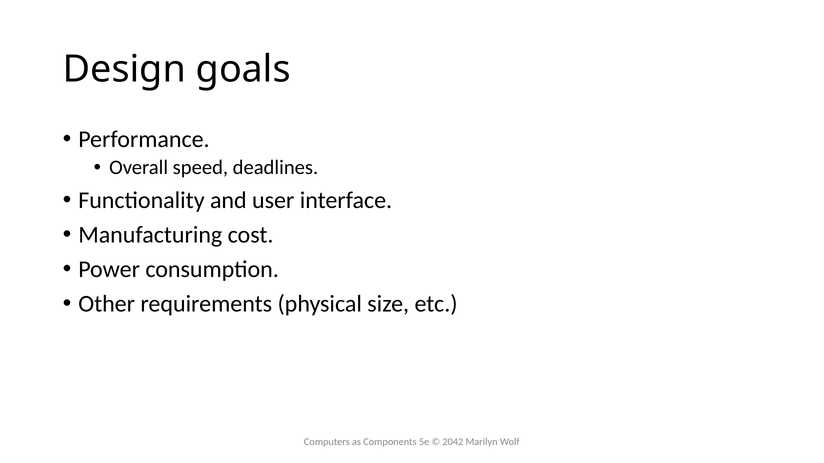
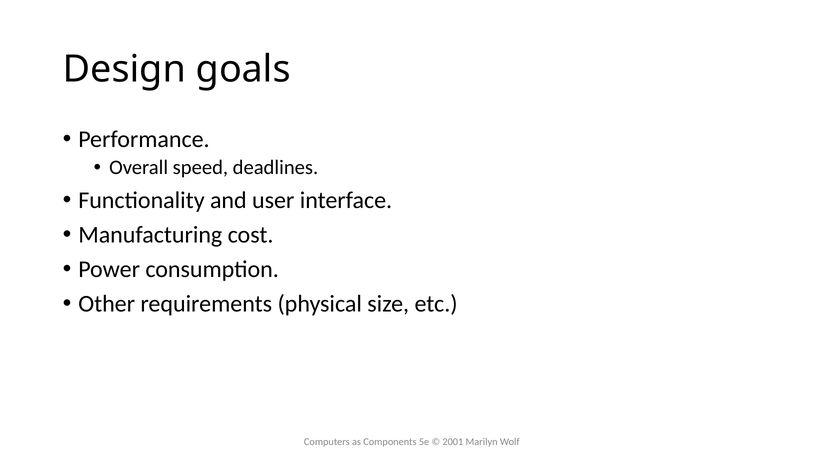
2042: 2042 -> 2001 (453, 443)
